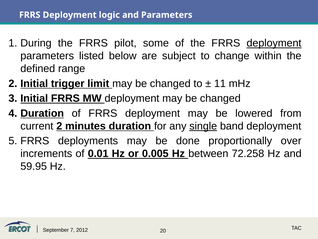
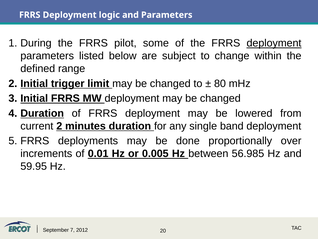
11: 11 -> 80 (220, 83)
single underline: present -> none (203, 126)
72.258: 72.258 -> 56.985 (248, 153)
